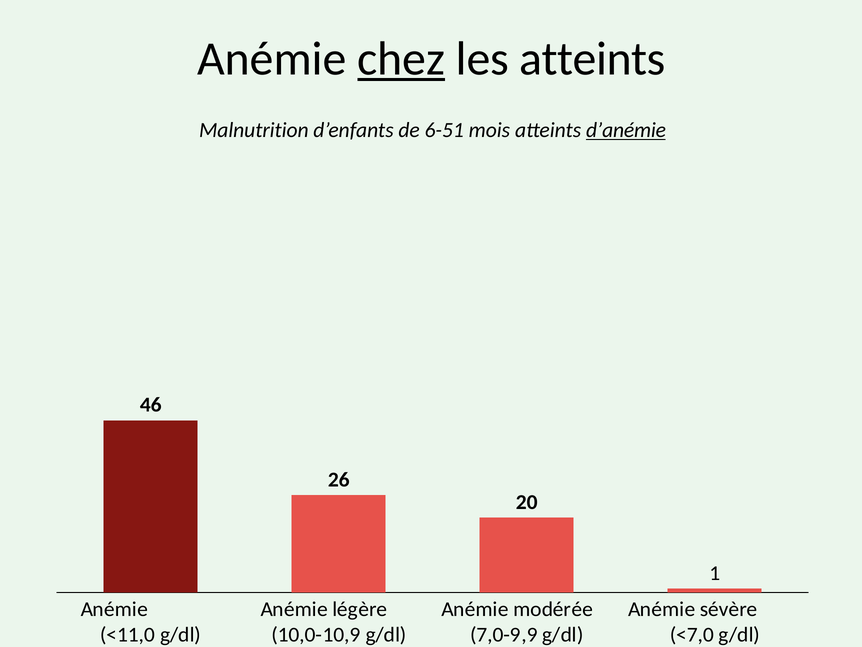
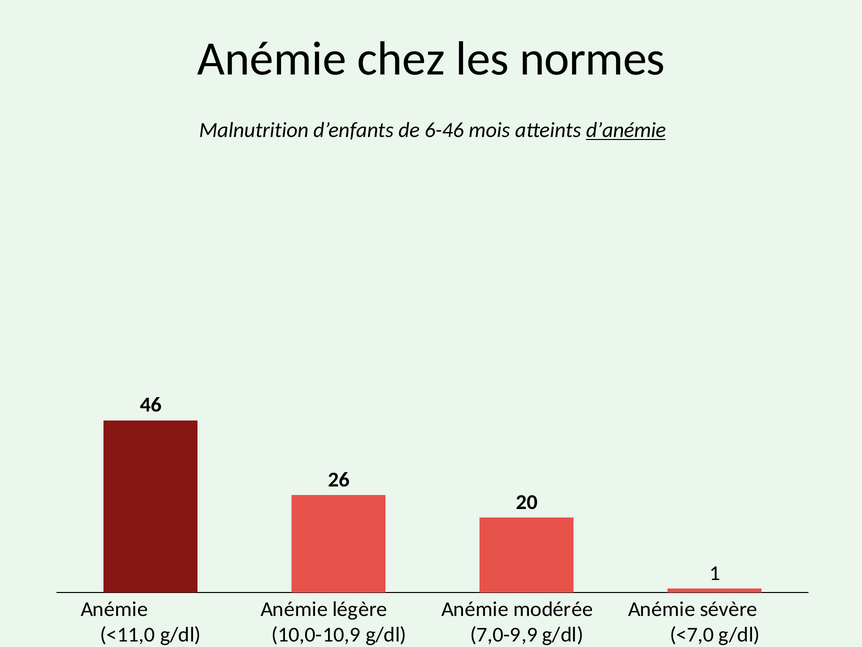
chez underline: present -> none (401, 59)
les atteints: atteints -> normes (592, 59)
6-51: 6-51 -> 6-46 (444, 130)
